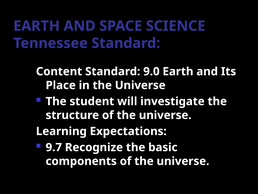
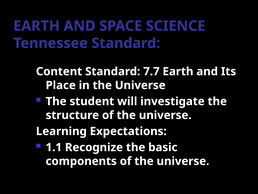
9.0: 9.0 -> 7.7 (151, 71)
9.7: 9.7 -> 1.1 (54, 147)
